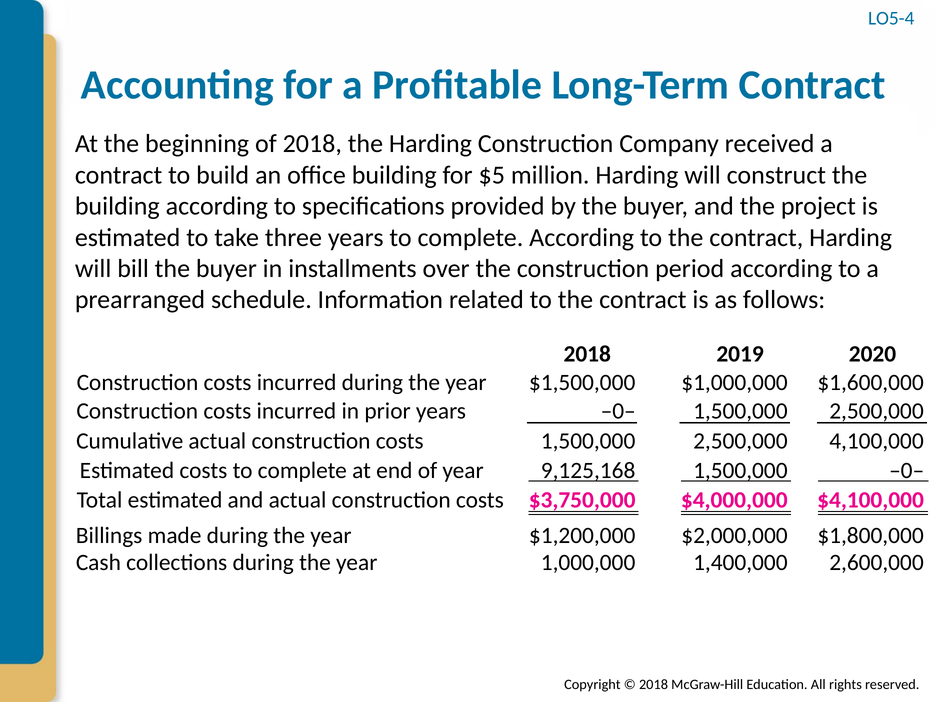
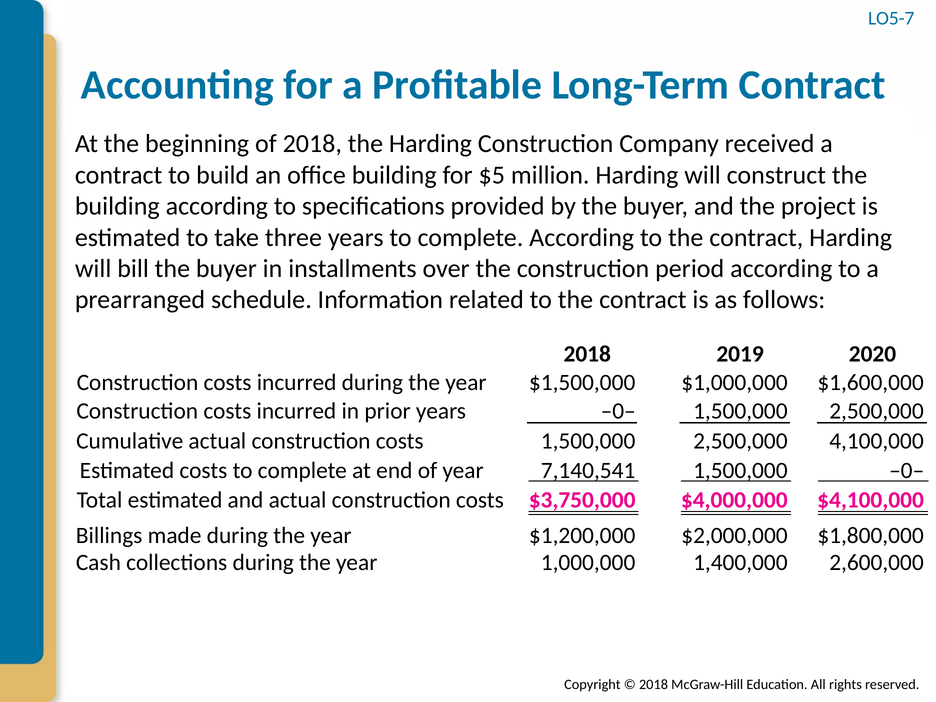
LO5-4: LO5-4 -> LO5-7 (891, 18)
9,125,168: 9,125,168 -> 7,140,541 (588, 470)
